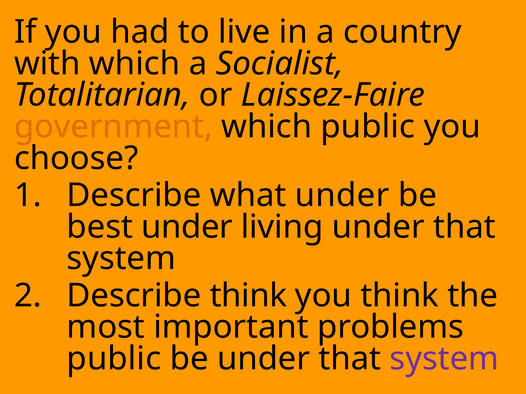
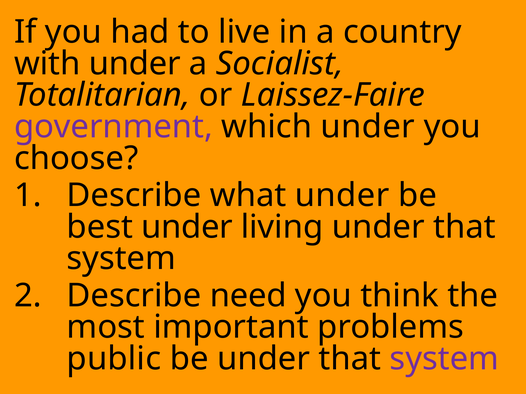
with which: which -> under (135, 64)
government colour: orange -> purple (113, 127)
which public: public -> under (368, 127)
Describe think: think -> need (248, 296)
